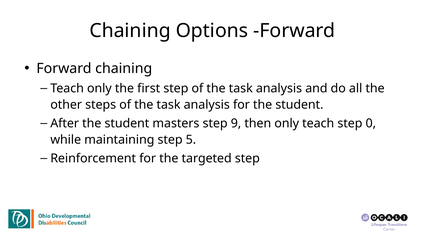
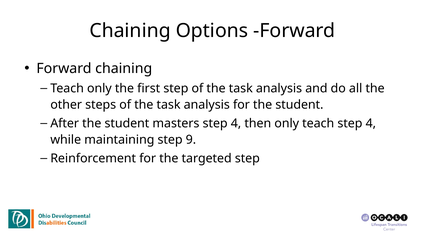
masters step 9: 9 -> 4 (236, 123)
teach step 0: 0 -> 4 (371, 123)
5: 5 -> 9 (191, 140)
